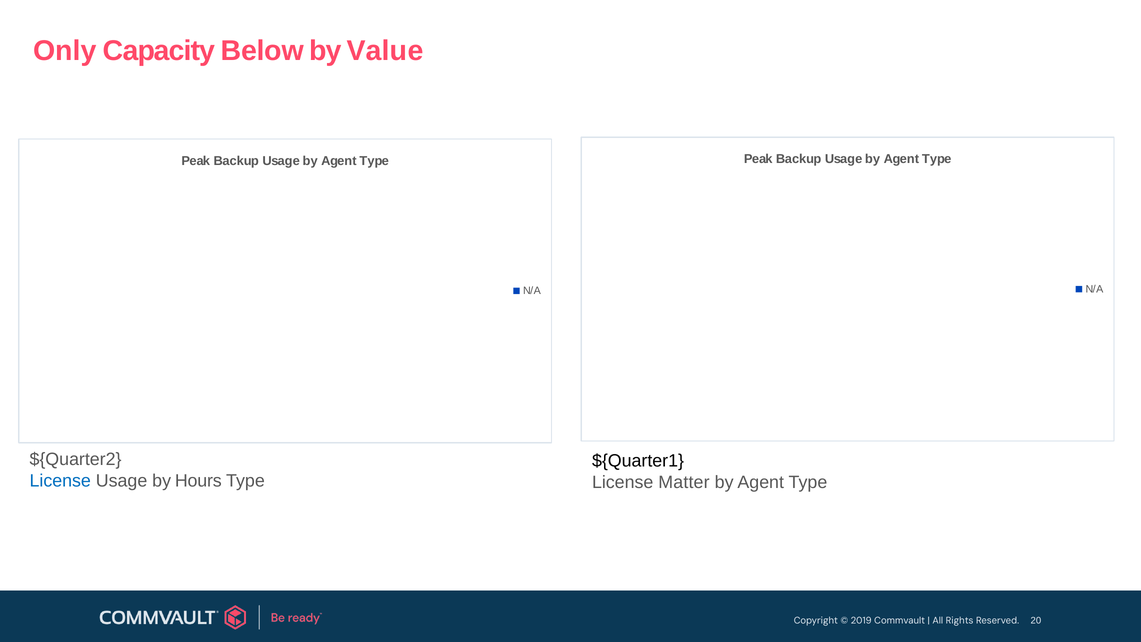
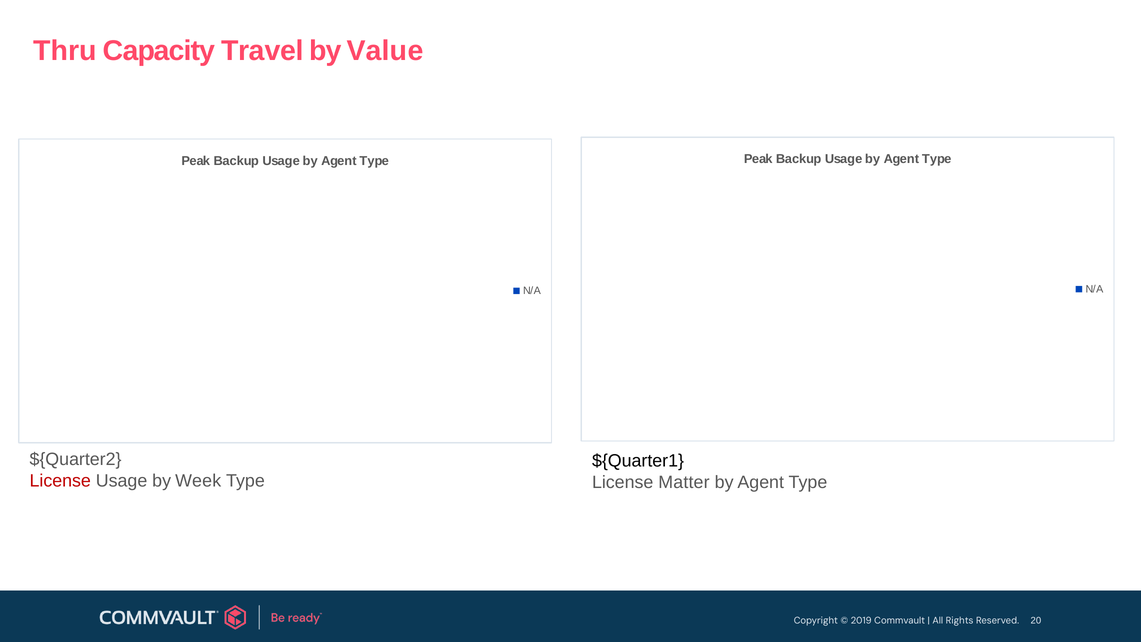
Only: Only -> Thru (65, 51)
Below: Below -> Travel (262, 51)
License colour: blue -> red (60, 480)
Hours: Hours -> Week (198, 480)
